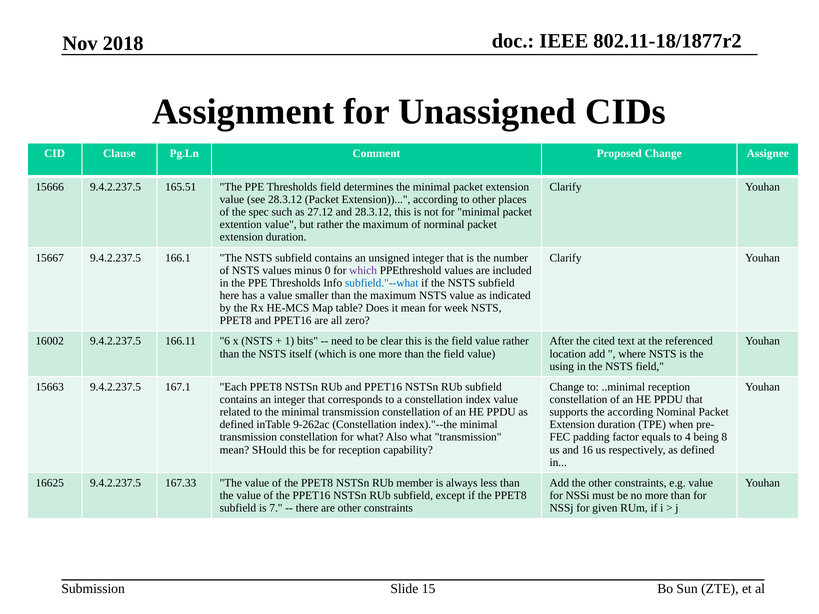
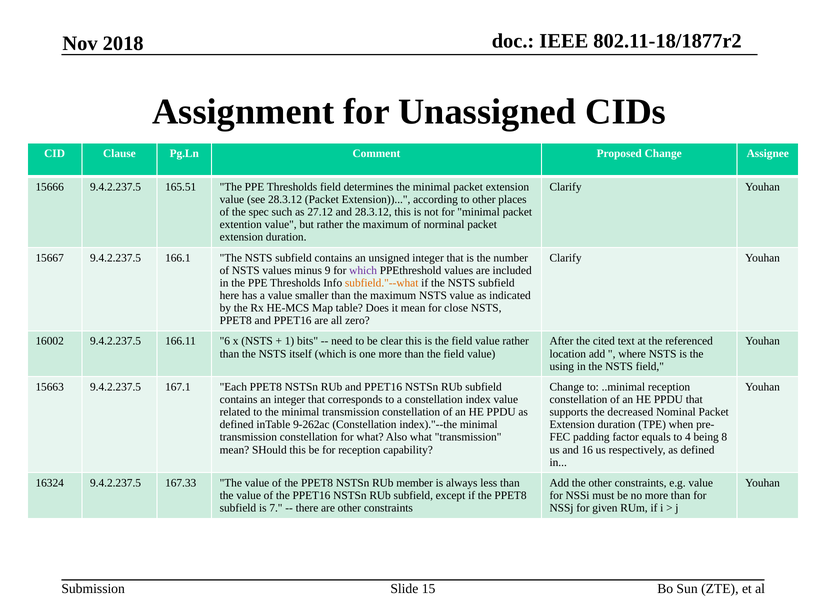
0: 0 -> 9 (328, 270)
subfield."--what colour: blue -> orange (382, 283)
week: week -> close (456, 308)
the according: according -> decreased (630, 412)
16625: 16625 -> 16324 (50, 483)
